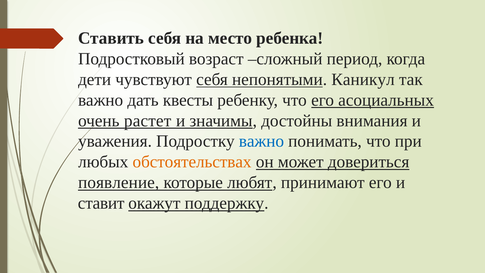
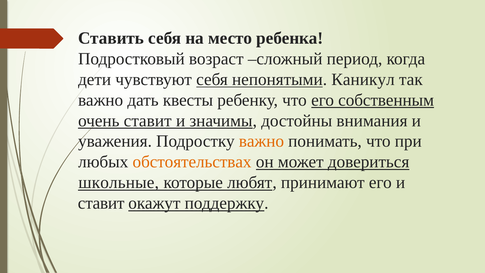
асоциальных: асоциальных -> собственным (386, 100)
очень растет: растет -> ставит (148, 121)
важно colour: blue -> orange (261, 141)
появление: появление -> школьные (119, 182)
